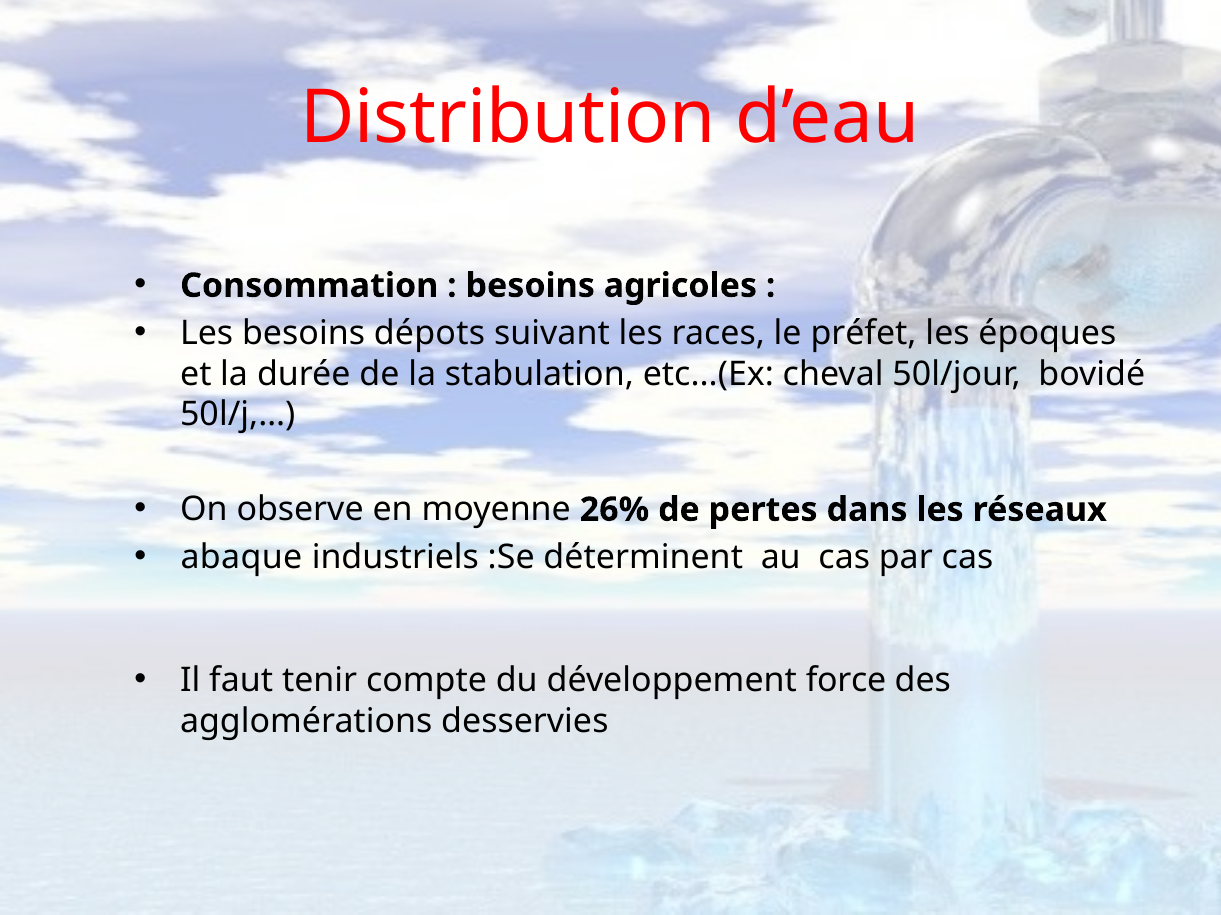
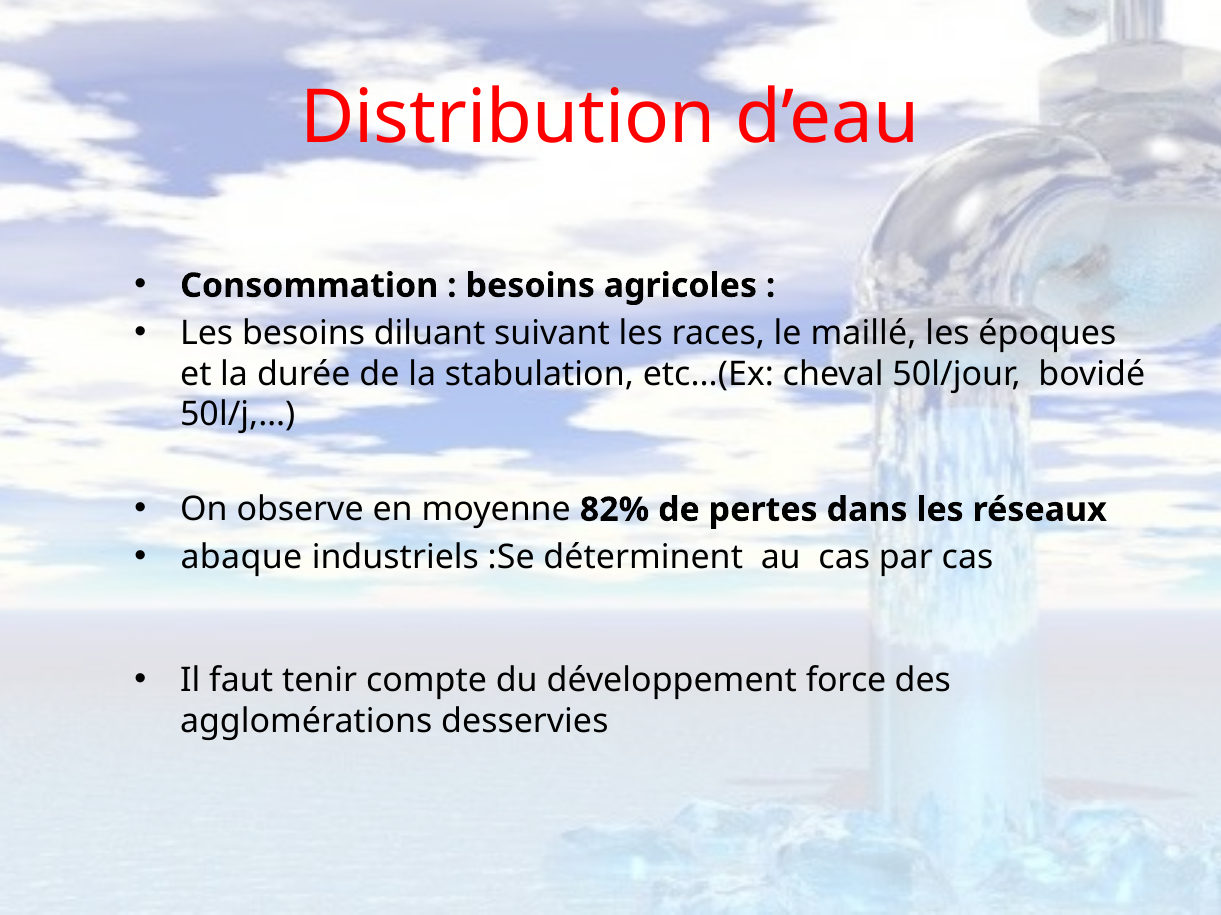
dépots: dépots -> diluant (430, 333)
préfet: préfet -> maillé (863, 333)
26%: 26% -> 82% (615, 510)
